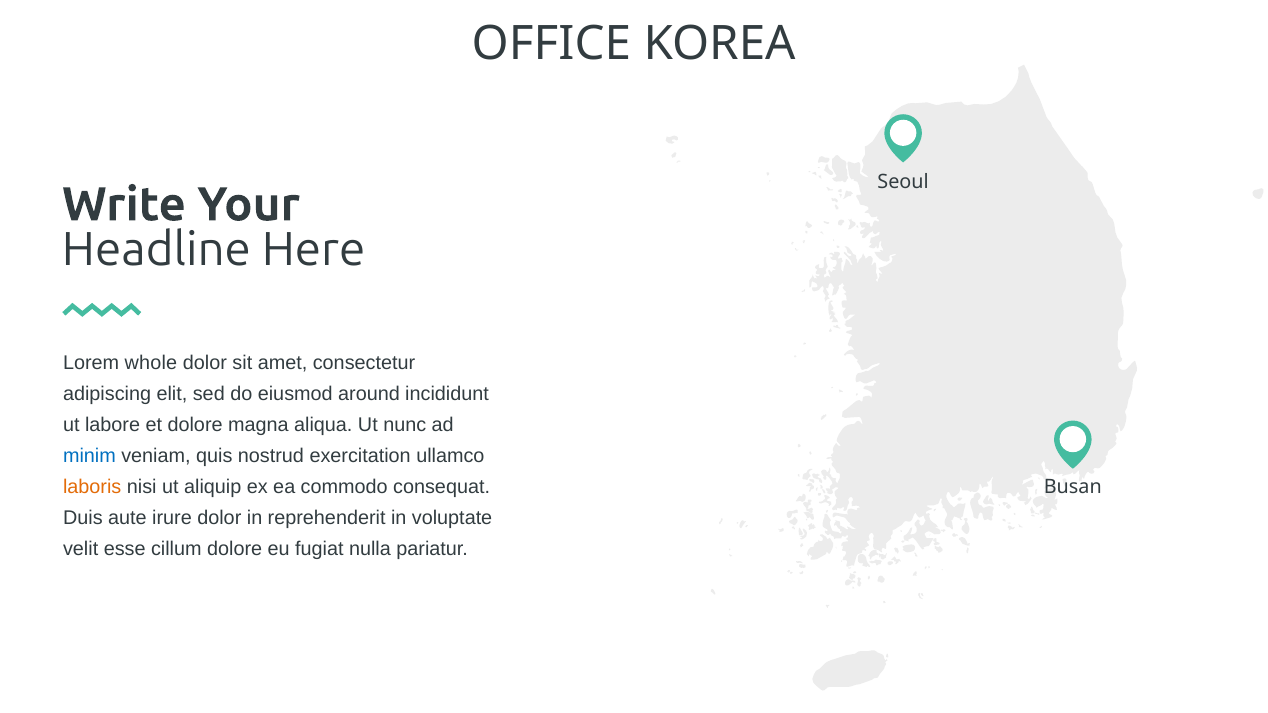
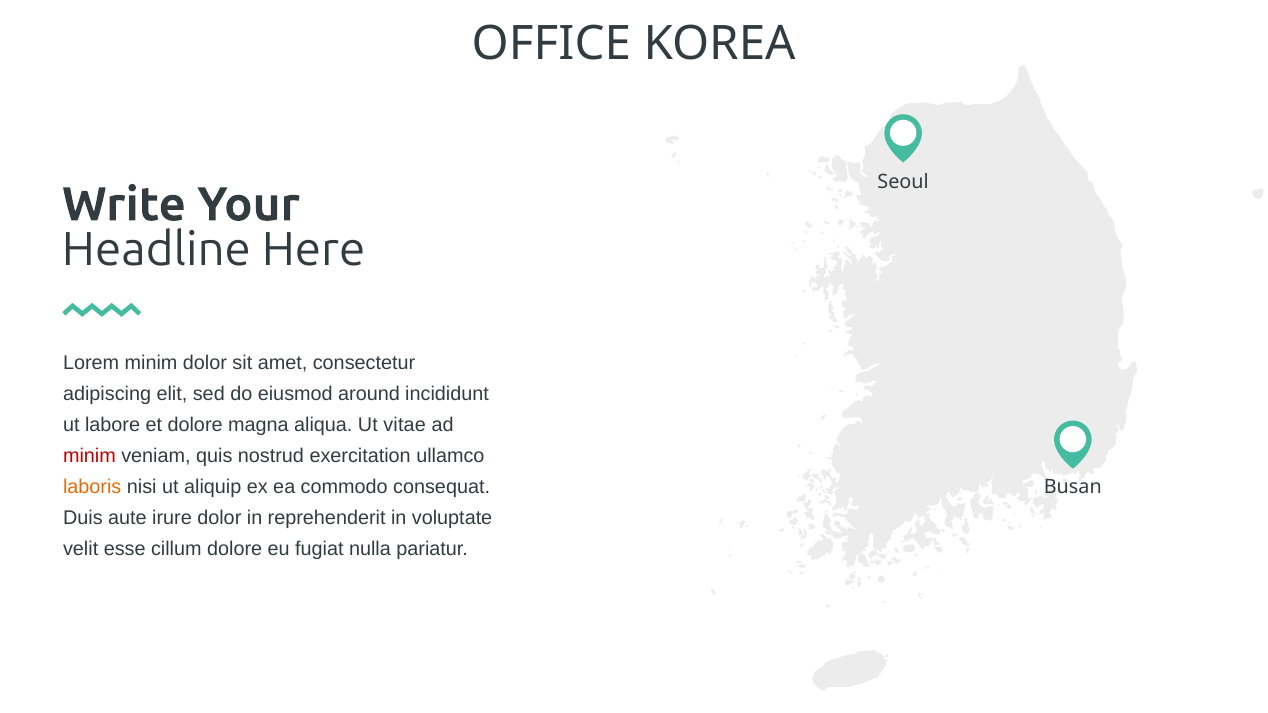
Lorem whole: whole -> minim (151, 364)
nunc: nunc -> vitae (405, 425)
minim colour: blue -> red (89, 456)
